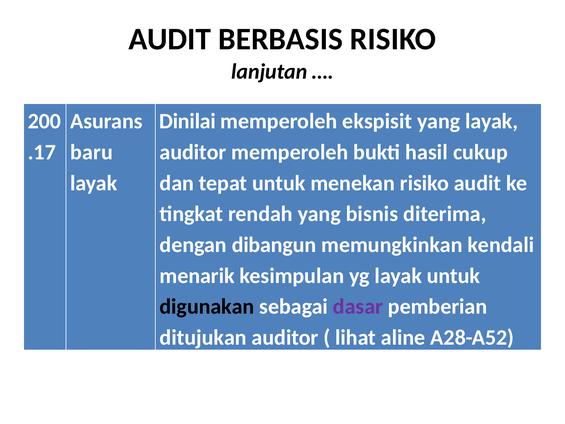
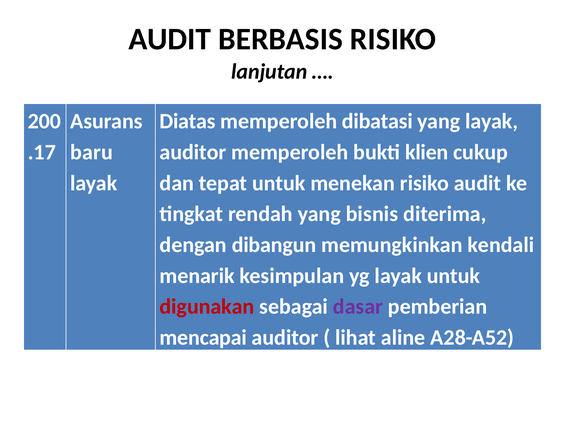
Dinilai: Dinilai -> Diatas (188, 121)
ekspisit: ekspisit -> dibatasi (377, 121)
hasil: hasil -> klien (427, 152)
digunakan colour: black -> red (207, 307)
ditujukan: ditujukan -> mencapai (203, 337)
